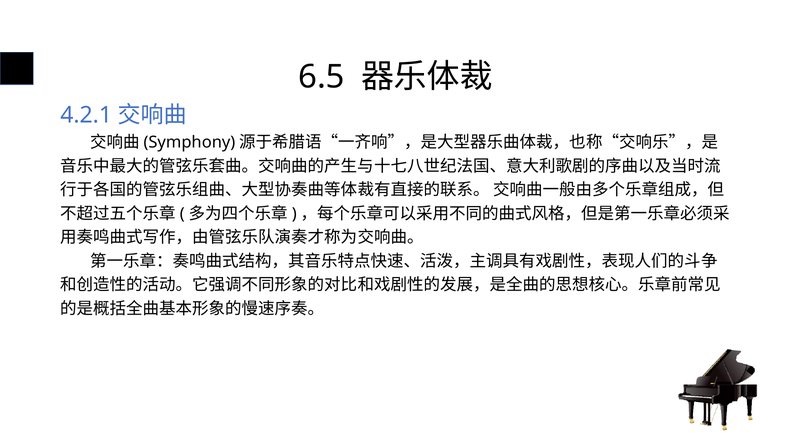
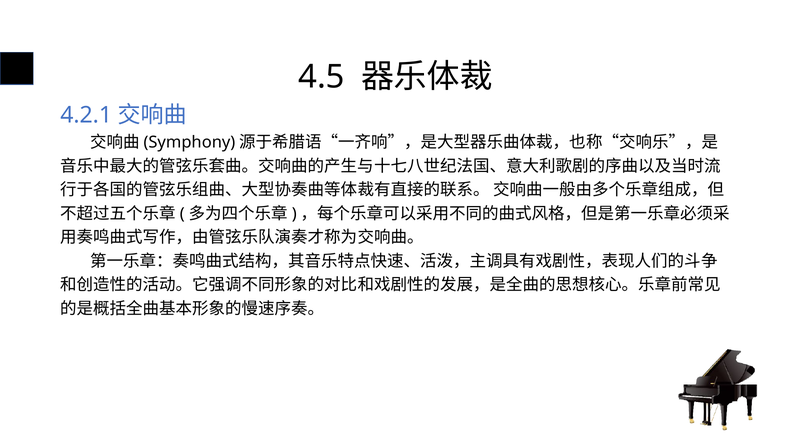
6.5: 6.5 -> 4.5 (321, 77)
